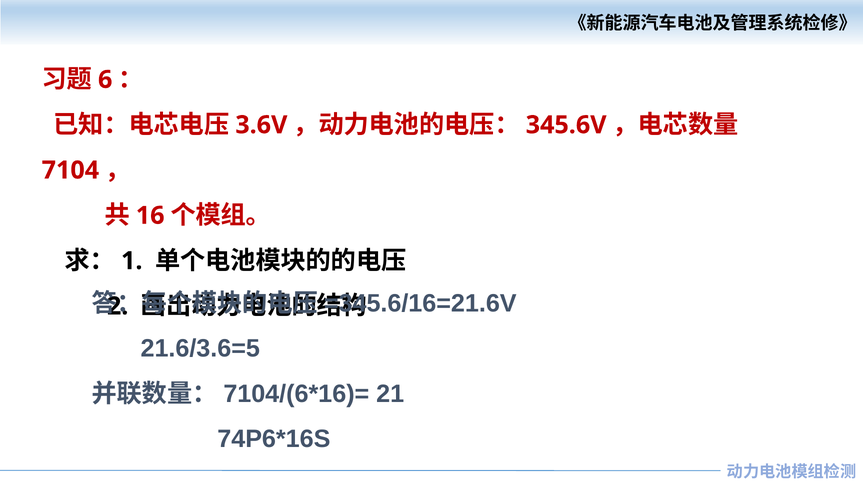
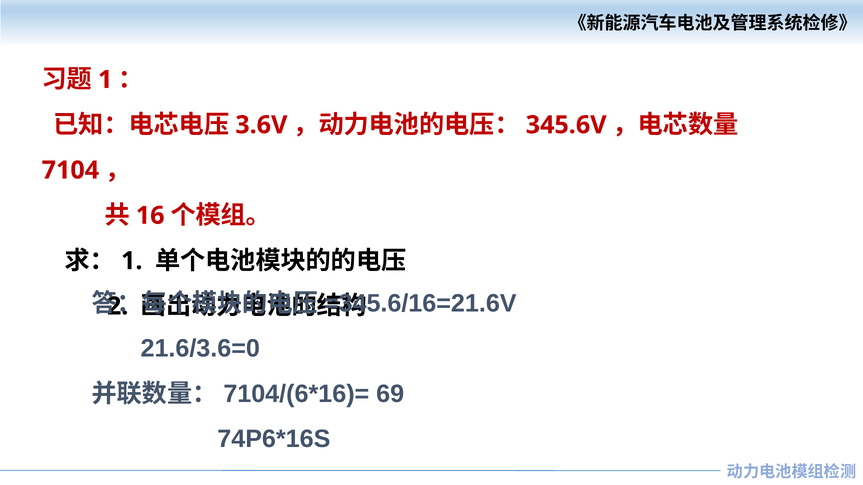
6: 6 -> 1 (105, 80)
21.6/3.6=5: 21.6/3.6=5 -> 21.6/3.6=0 (200, 349)
21: 21 -> 69 (390, 394)
